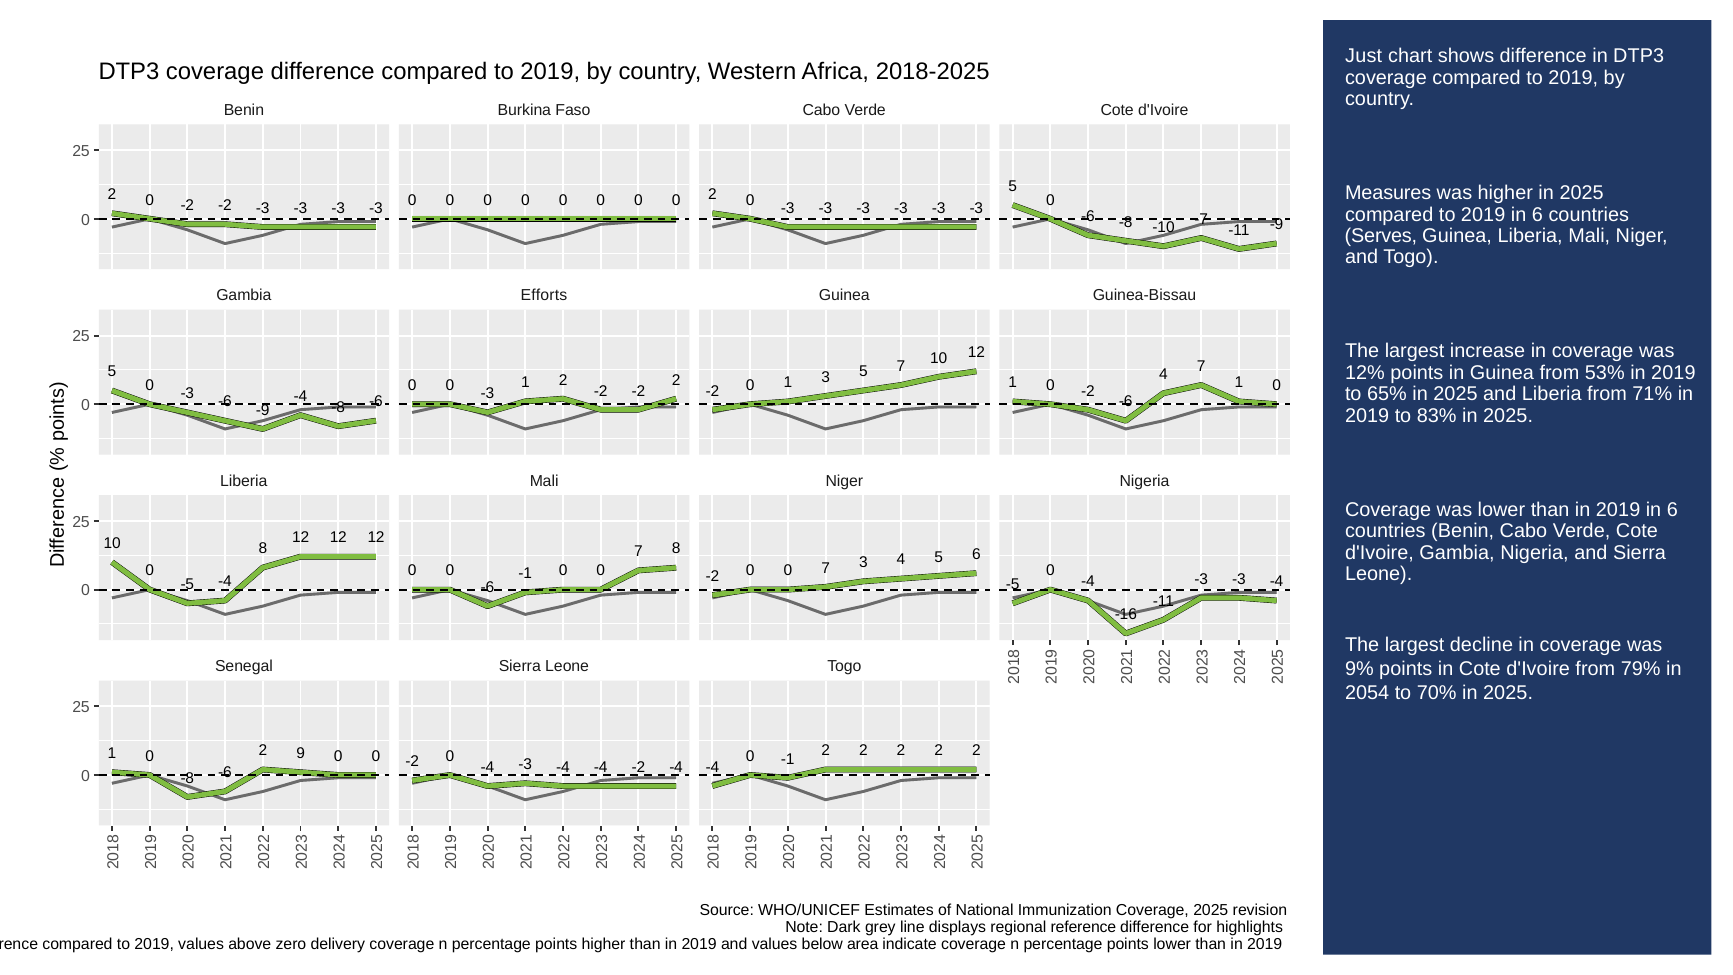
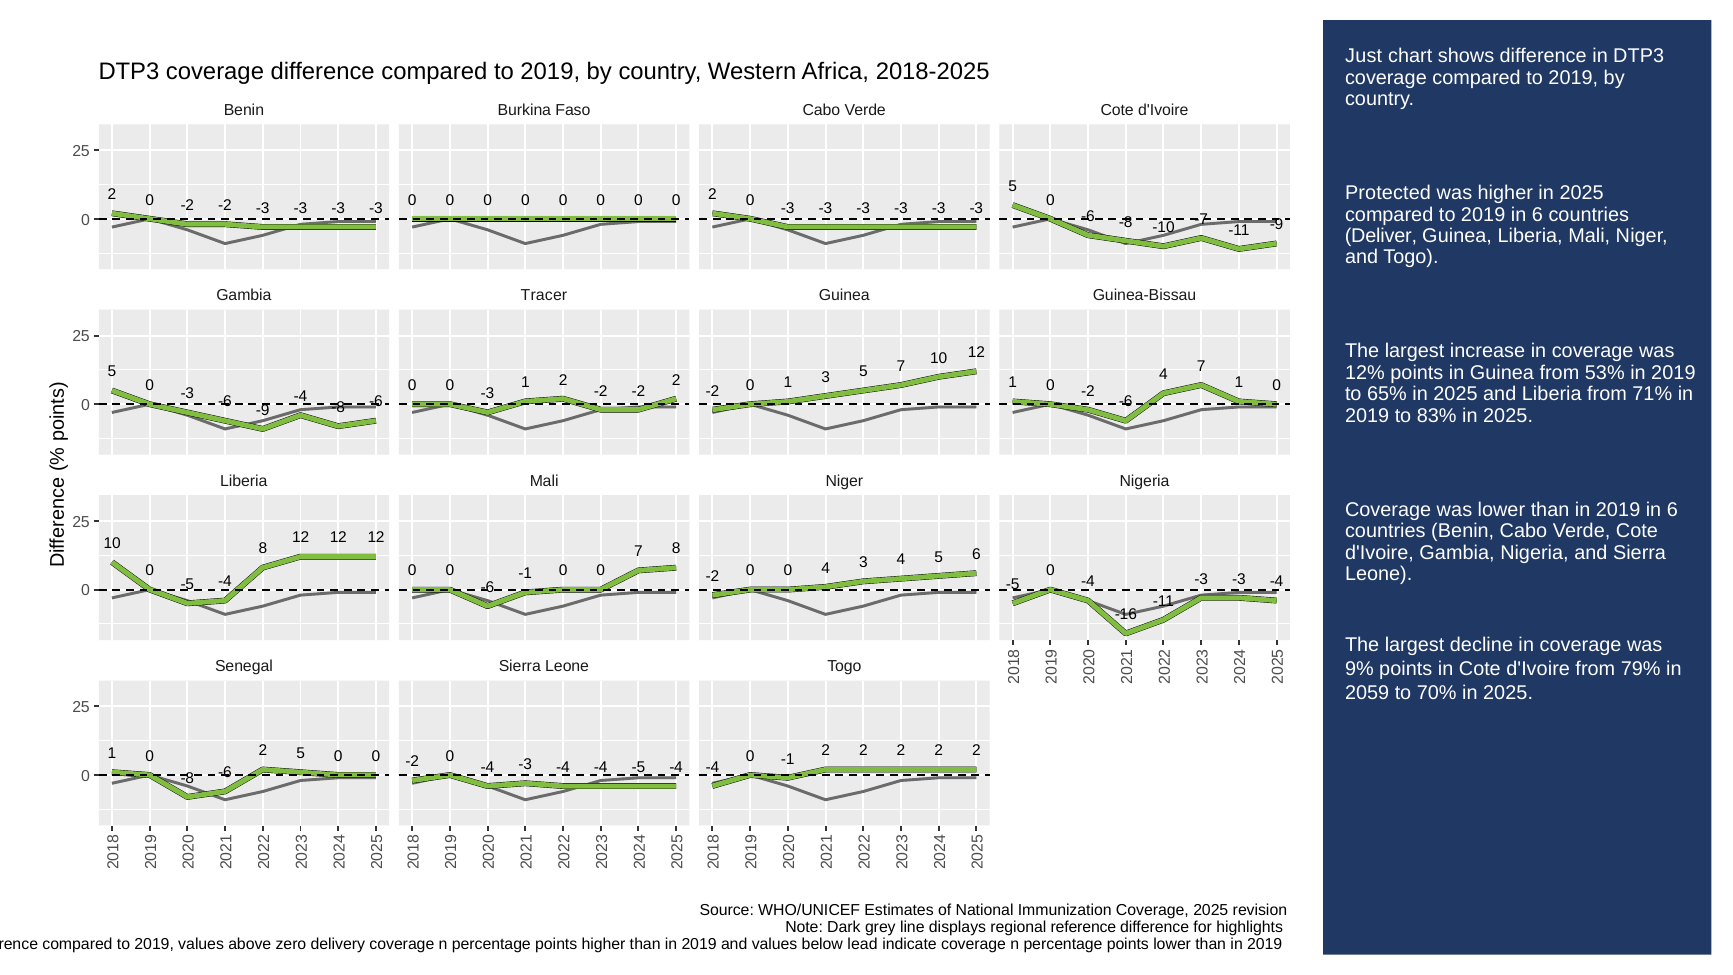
Measures: Measures -> Protected (1388, 193)
Serves: Serves -> Deliver (1381, 236)
Efforts: Efforts -> Tracer (544, 295)
-2 0 0 7: 7 -> 4 (826, 568)
2054: 2054 -> 2059 (1367, 693)
9: 9 -> 5 (301, 753)
-4 -2: -2 -> -5 (638, 767)
area: area -> lead (863, 944)
